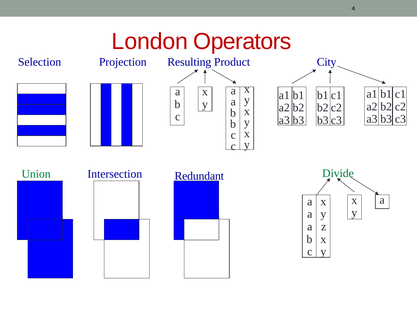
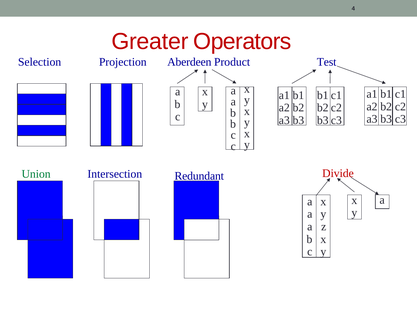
London: London -> Greater (150, 41)
Resulting: Resulting -> Aberdeen (189, 62)
City: City -> Test (327, 62)
Divide colour: green -> red (338, 173)
